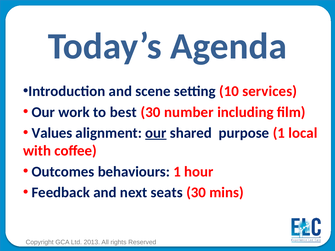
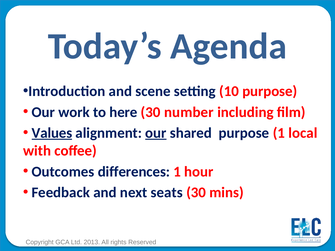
10 services: services -> purpose (270, 91)
best: best -> here (123, 112)
Values underline: none -> present (52, 133)
behaviours: behaviours -> differences (134, 172)
